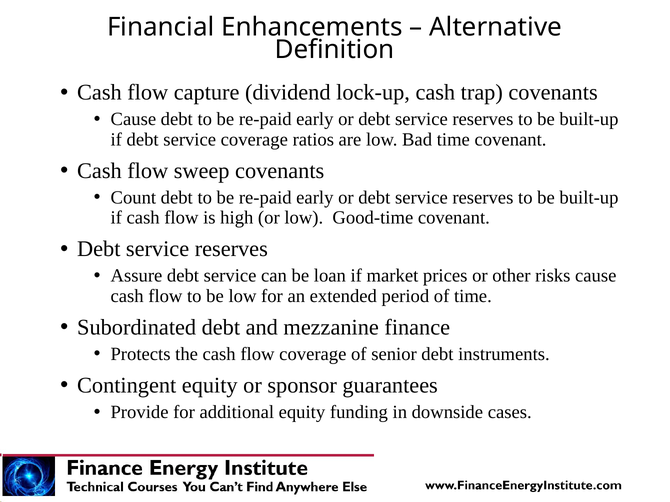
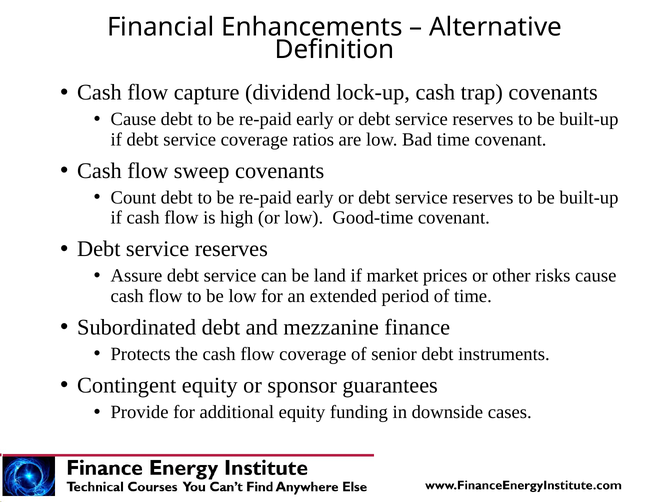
loan: loan -> land (330, 276)
